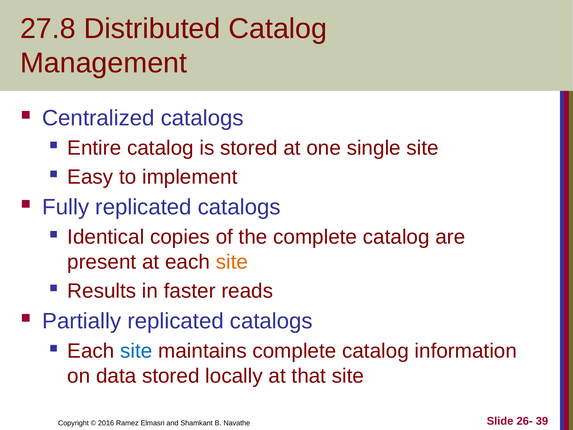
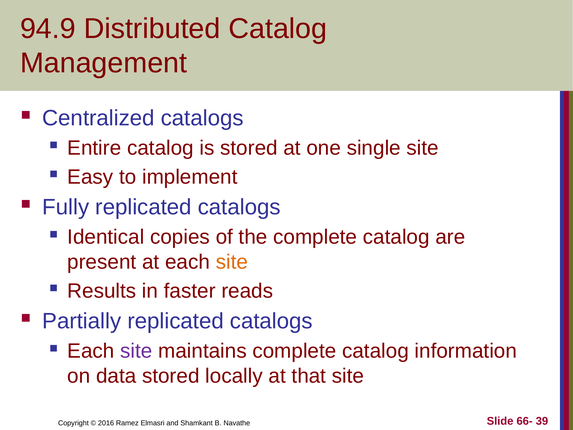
27.8: 27.8 -> 94.9 (48, 29)
site colour: blue -> purple (136, 351)
26-: 26- -> 66- (525, 421)
